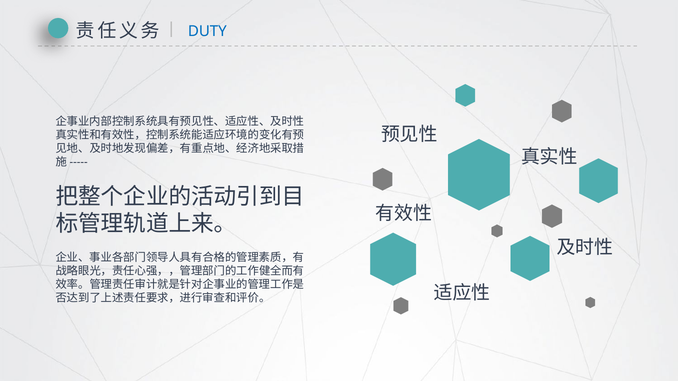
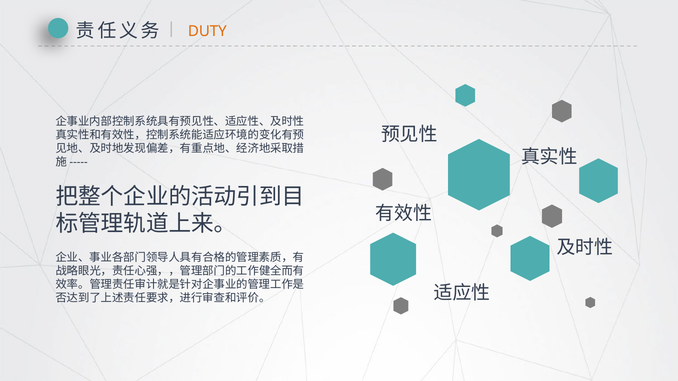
DUTY colour: blue -> orange (207, 31)
